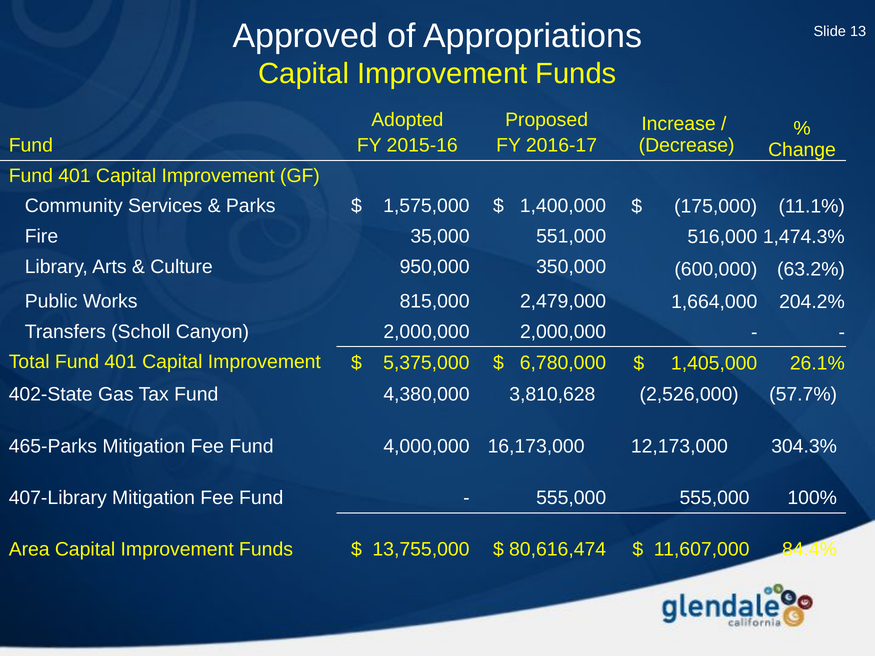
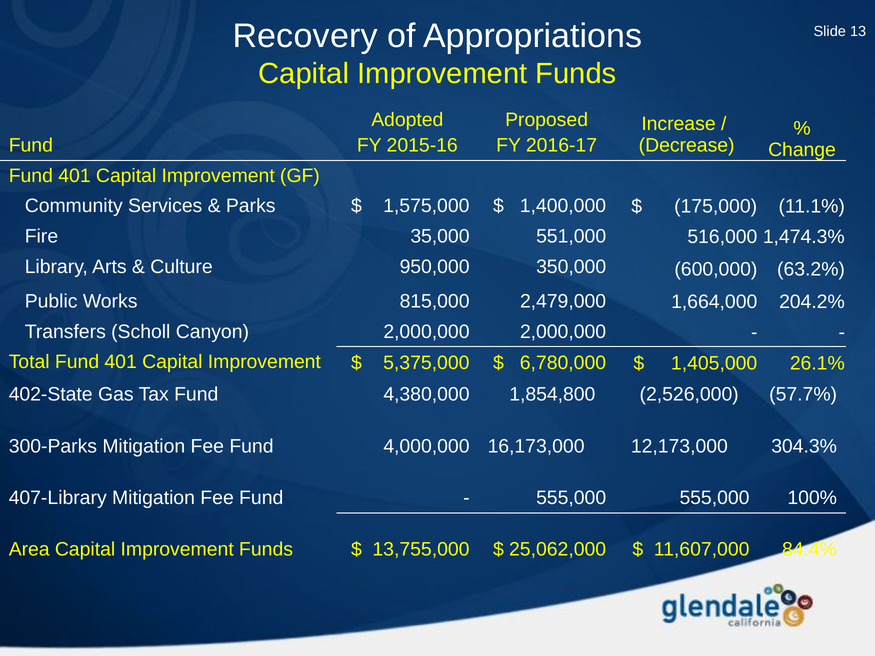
Approved: Approved -> Recovery (305, 36)
3,810,628: 3,810,628 -> 1,854,800 (552, 394)
465-Parks: 465-Parks -> 300-Parks (53, 446)
80,616,474: 80,616,474 -> 25,062,000 (558, 550)
